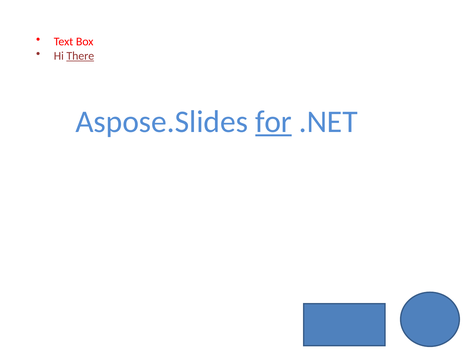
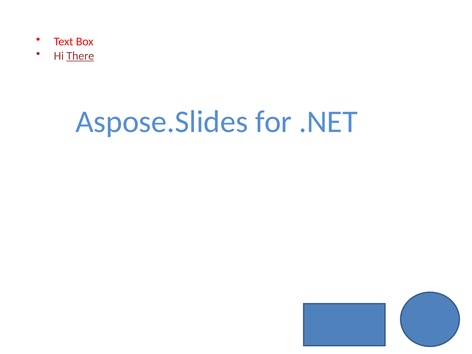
for underline: present -> none (274, 122)
